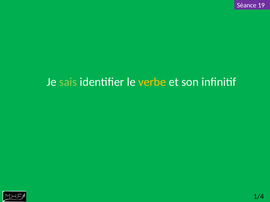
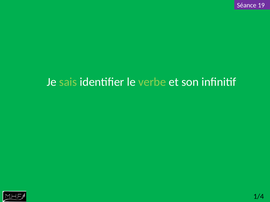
verbe colour: yellow -> light green (152, 82)
